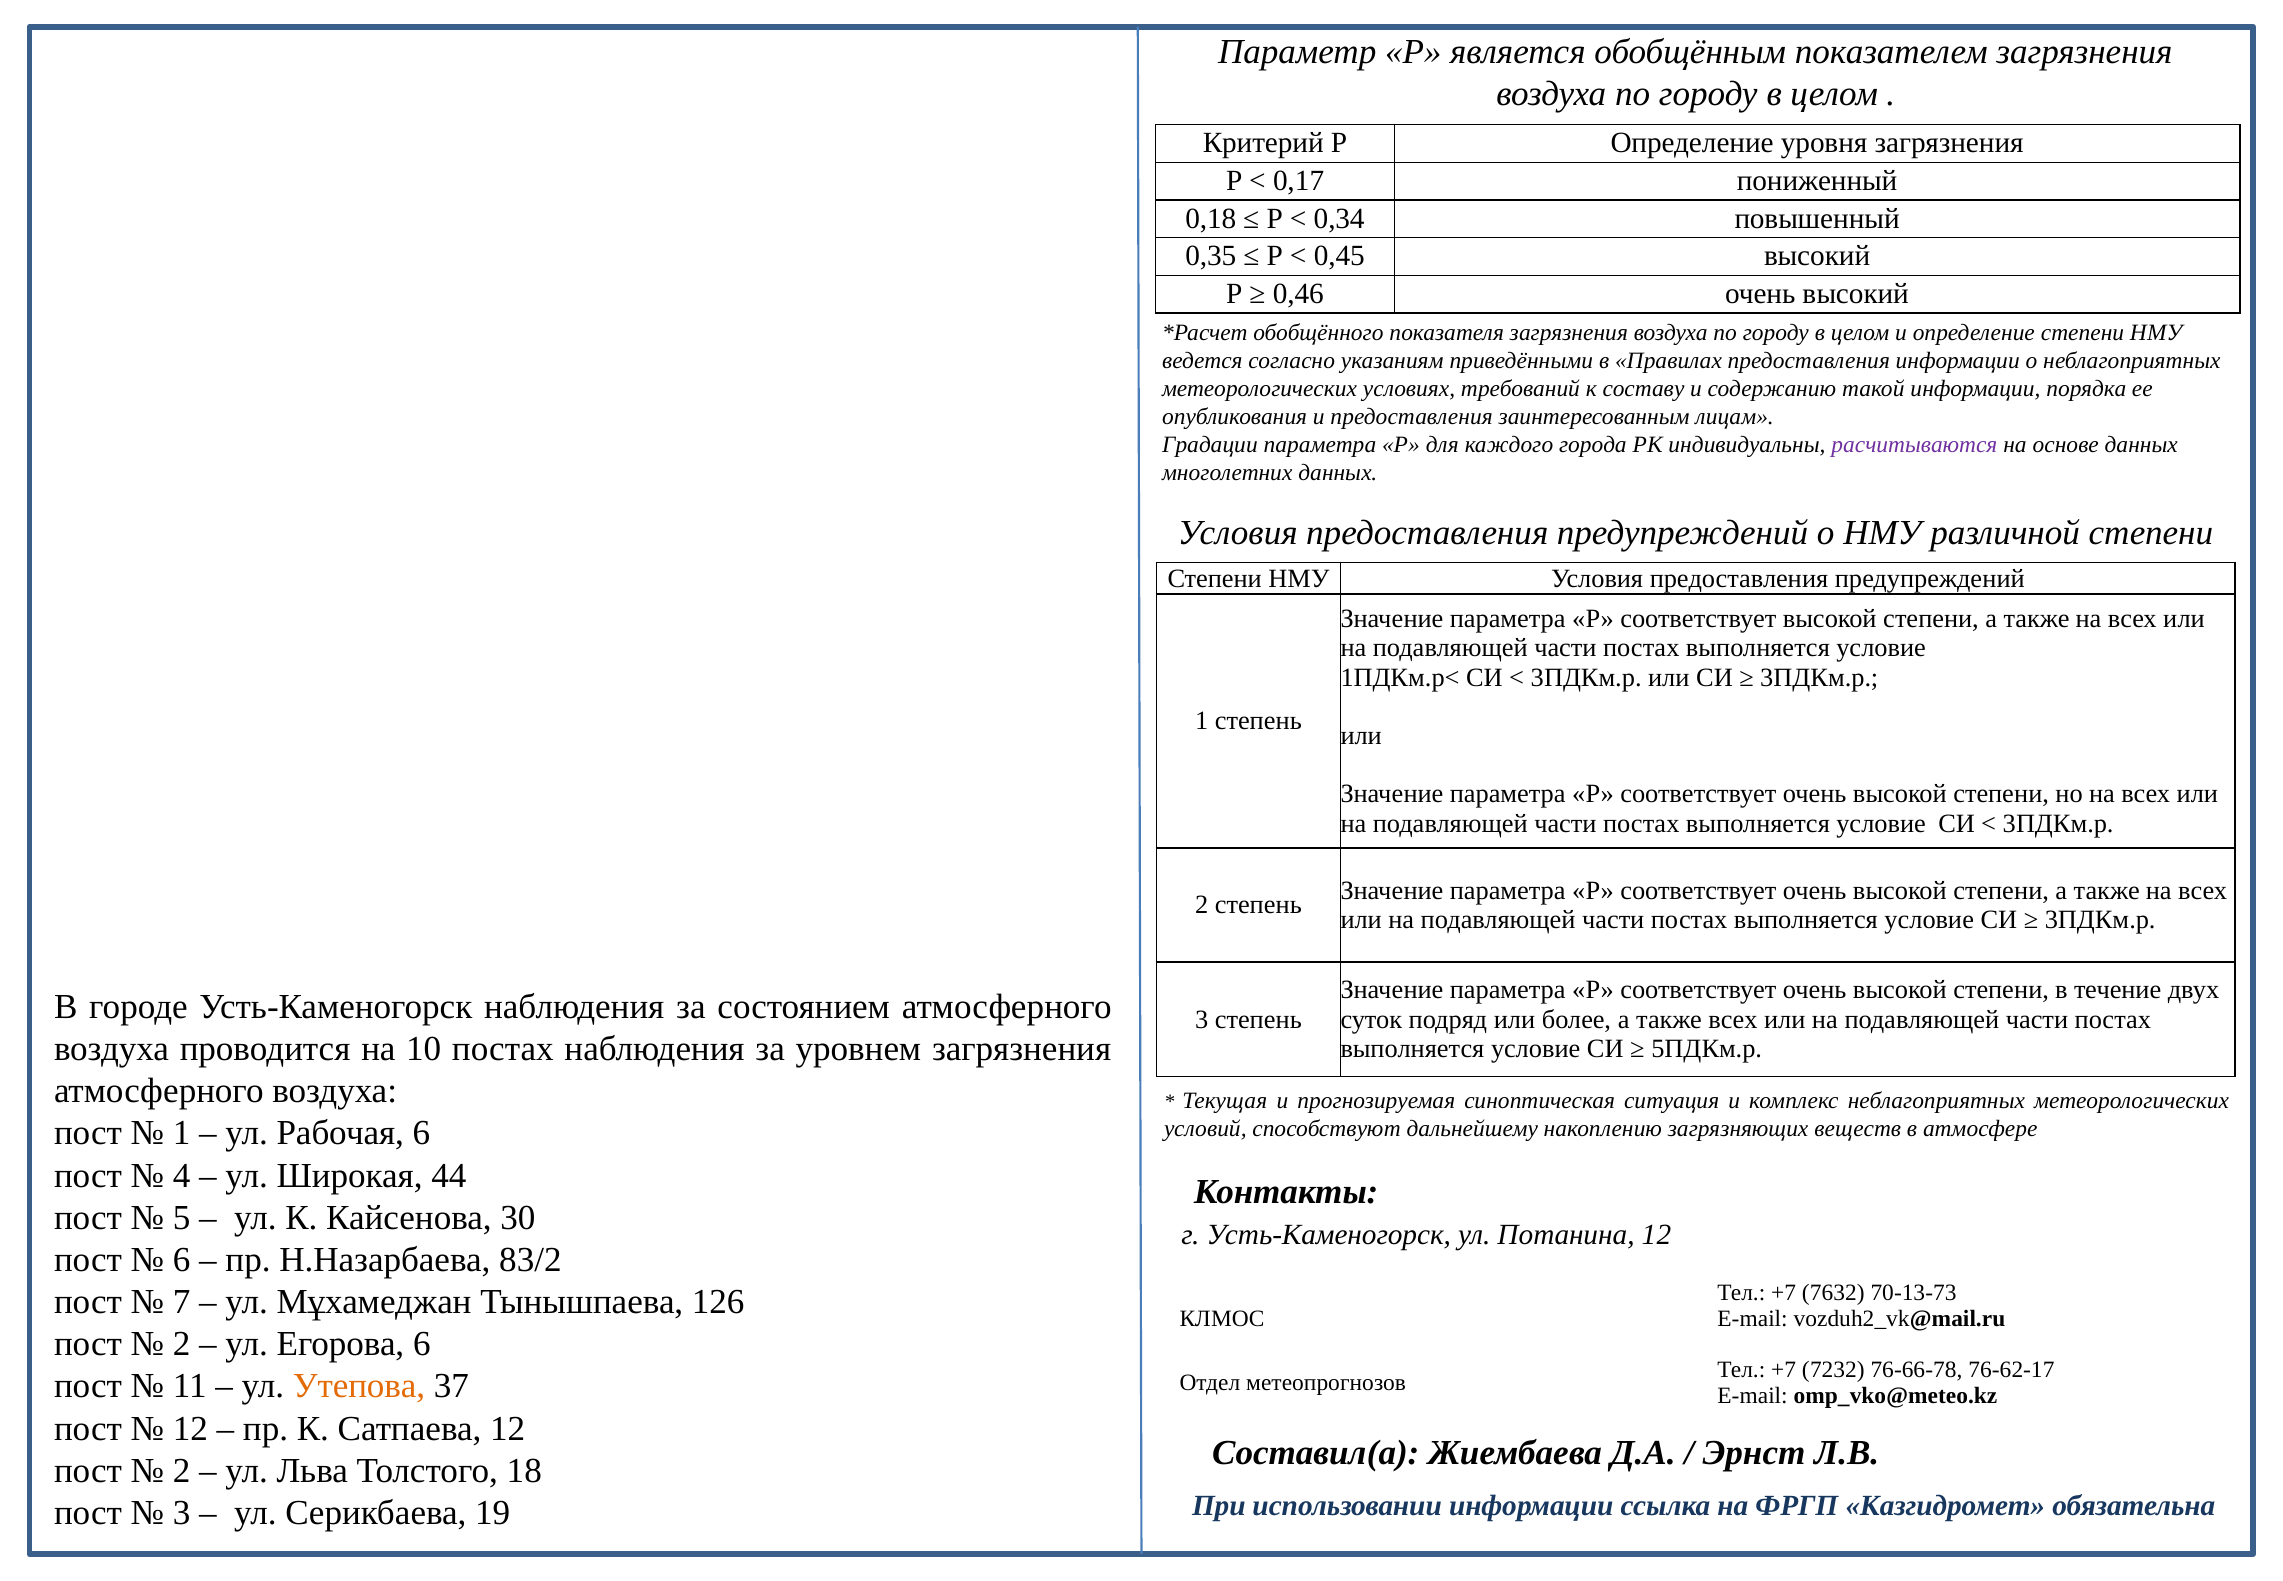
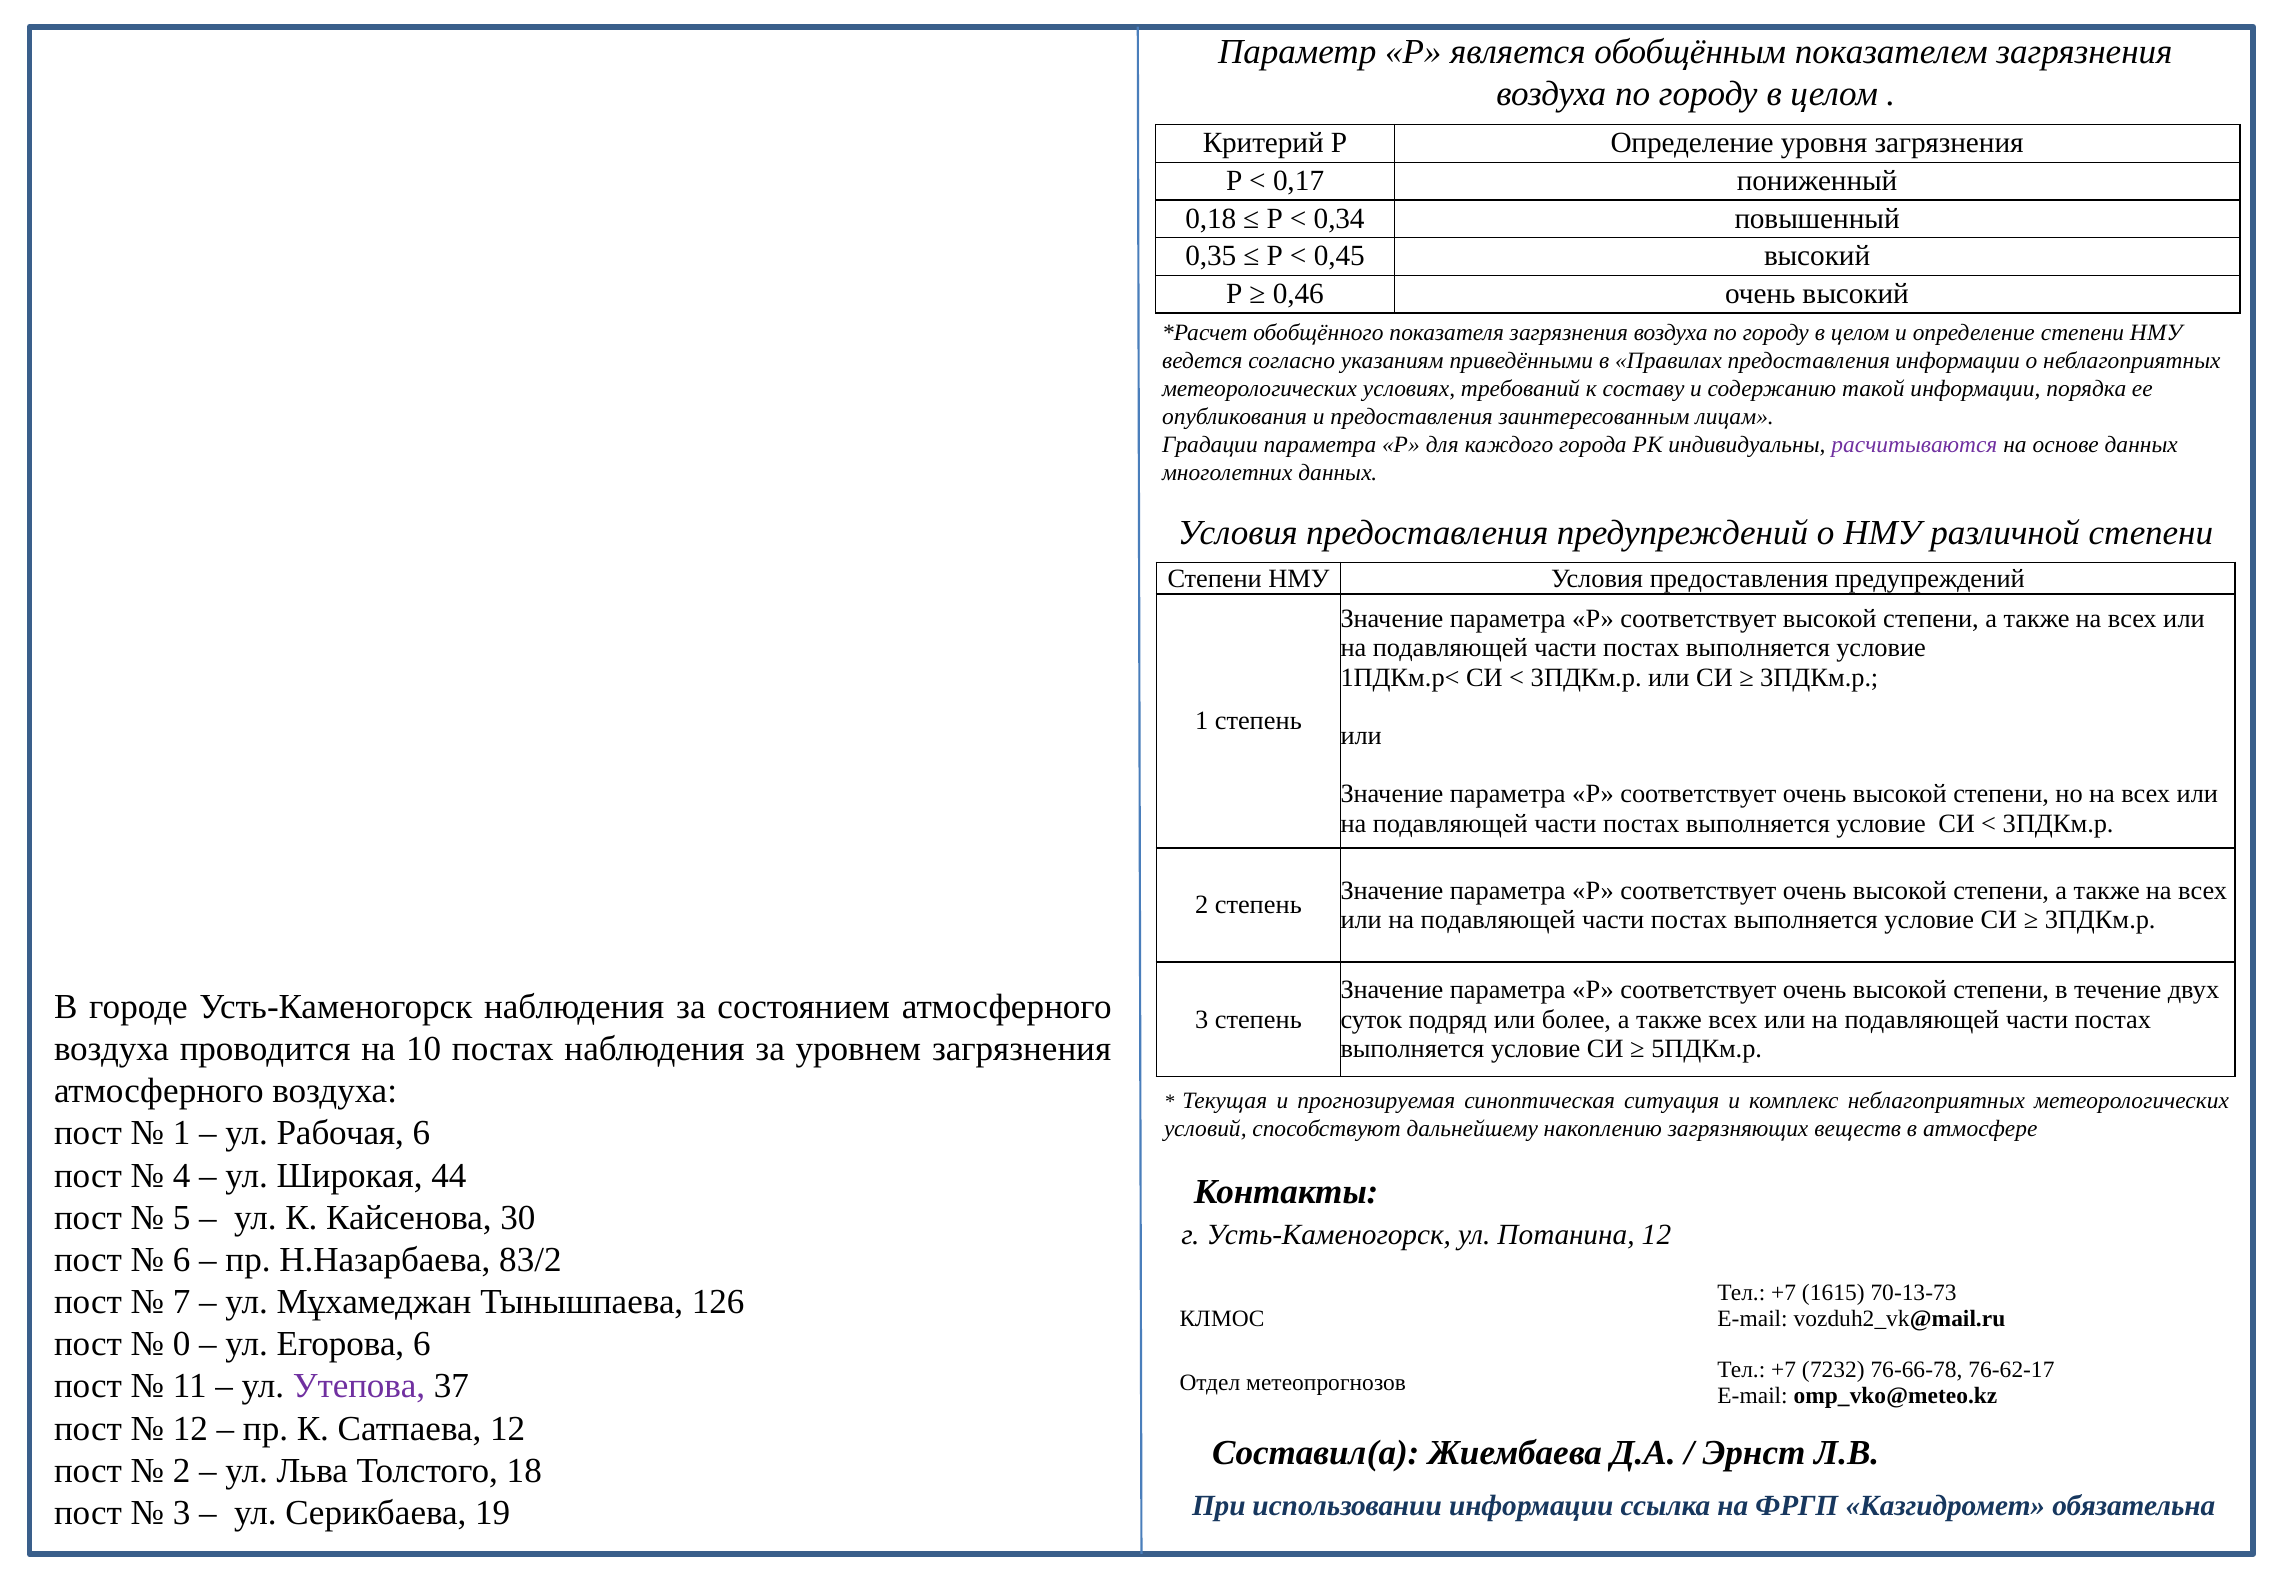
7632: 7632 -> 1615 (1833, 1292)
2: 2 -> 0 (182, 1344)
Утепова colour: orange -> purple (359, 1386)
